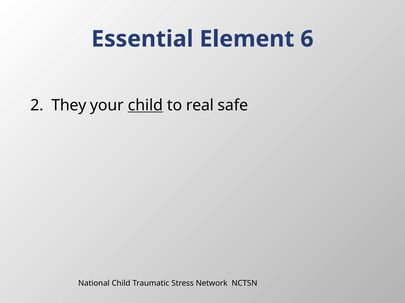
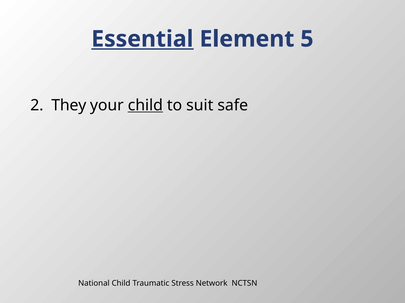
Essential underline: none -> present (142, 39)
6: 6 -> 5 (307, 39)
real: real -> suit (200, 105)
